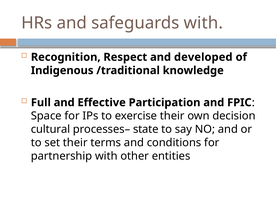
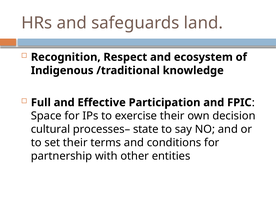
safeguards with: with -> land (203, 23)
developed: developed -> ecosystem (203, 57)
